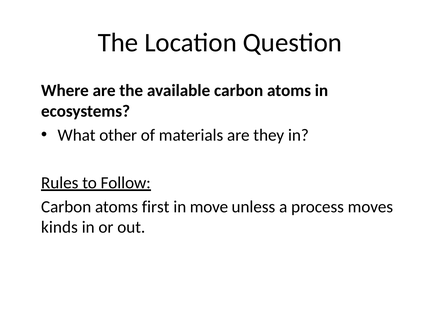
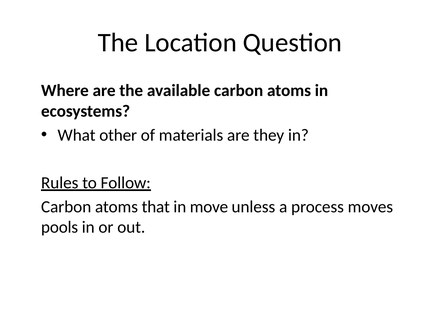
first: first -> that (156, 207)
kinds: kinds -> pools (60, 227)
